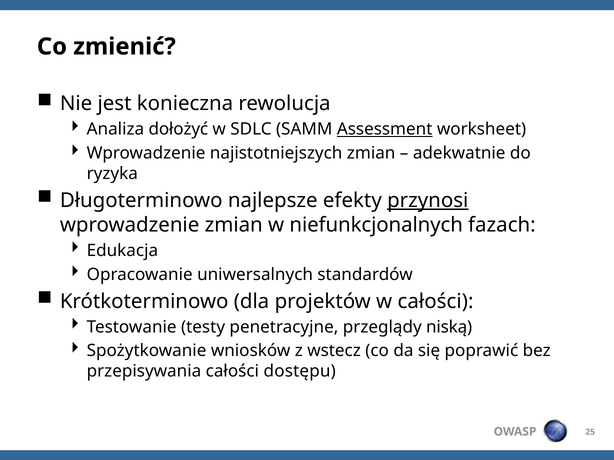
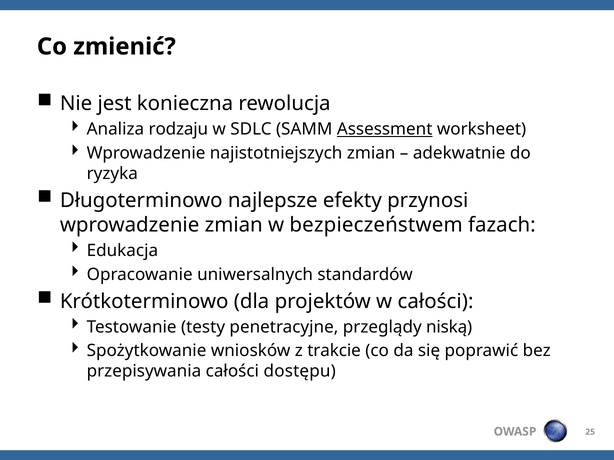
dołożyć: dołożyć -> rodzaju (178, 129)
przynosi underline: present -> none (428, 201)
niefunkcjonalnych: niefunkcjonalnych -> bezpieczeństwem (376, 225)
wstecz: wstecz -> trakcie (334, 351)
